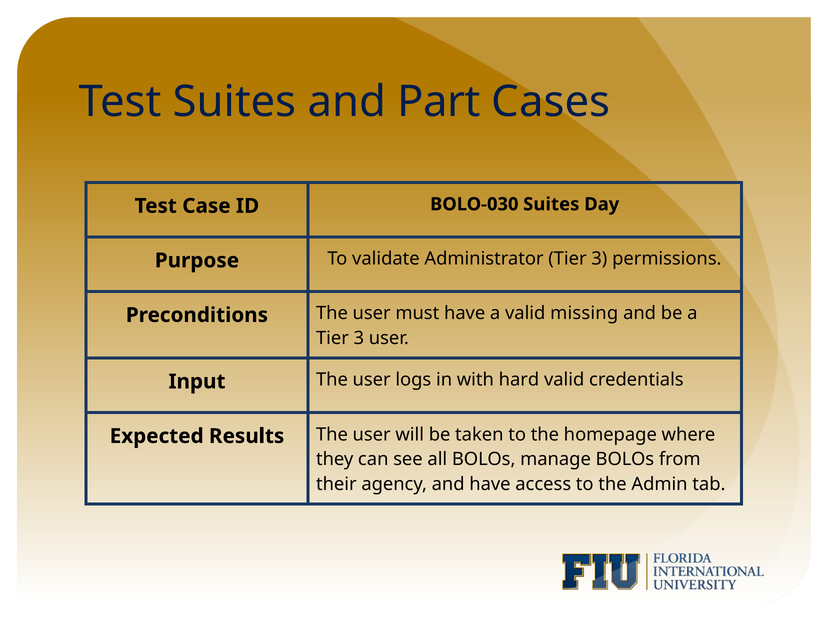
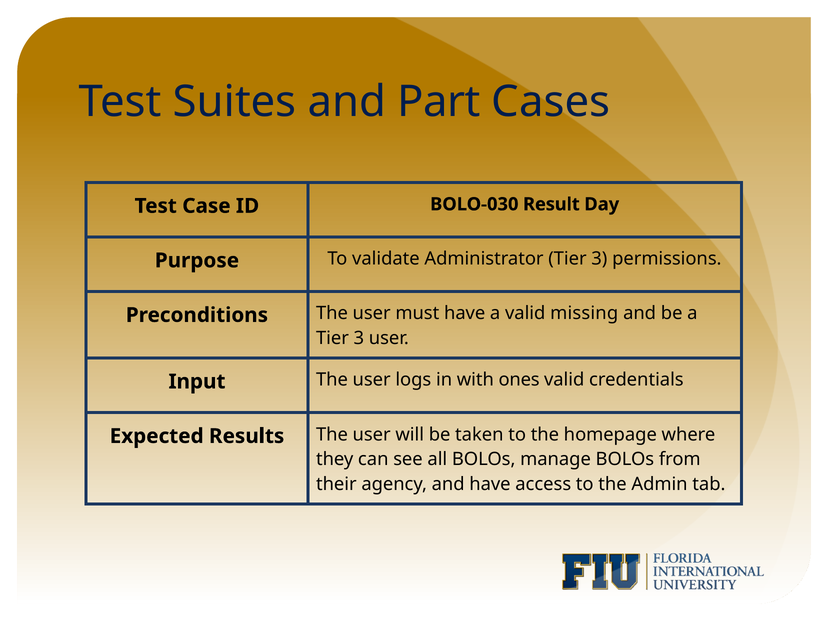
BOLO-030 Suites: Suites -> Result (551, 204)
hard: hard -> ones (519, 380)
